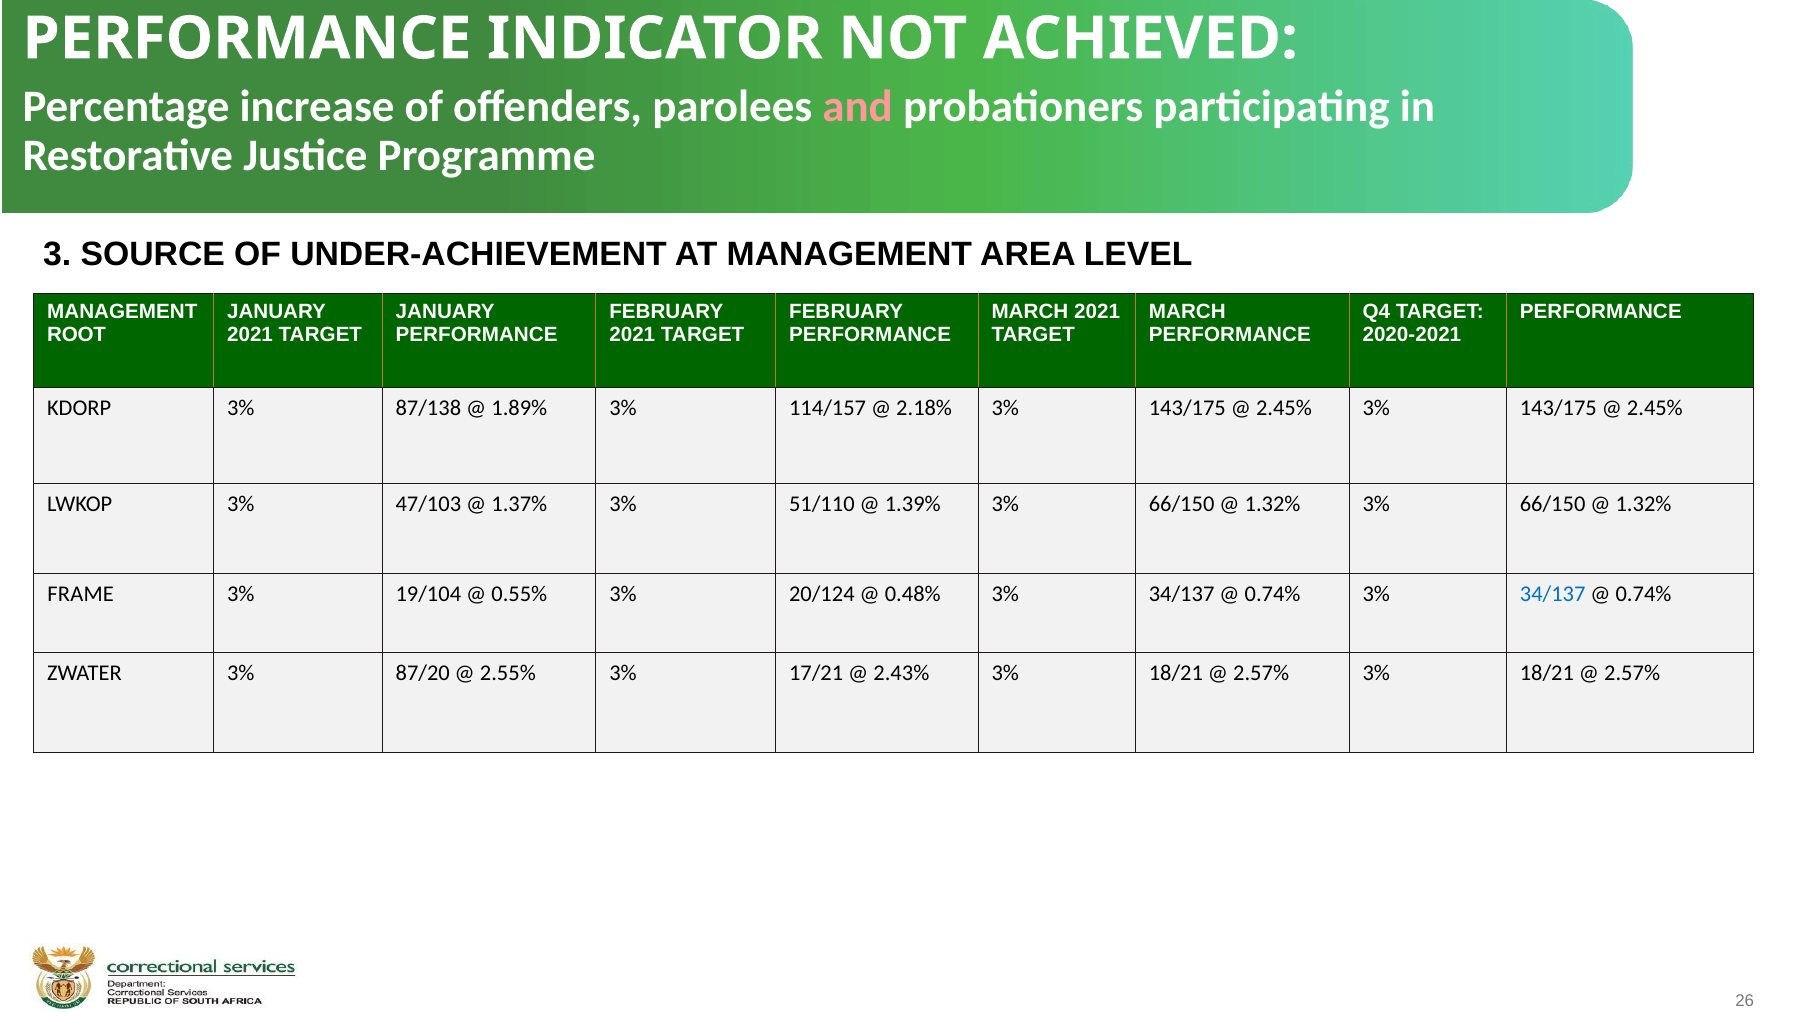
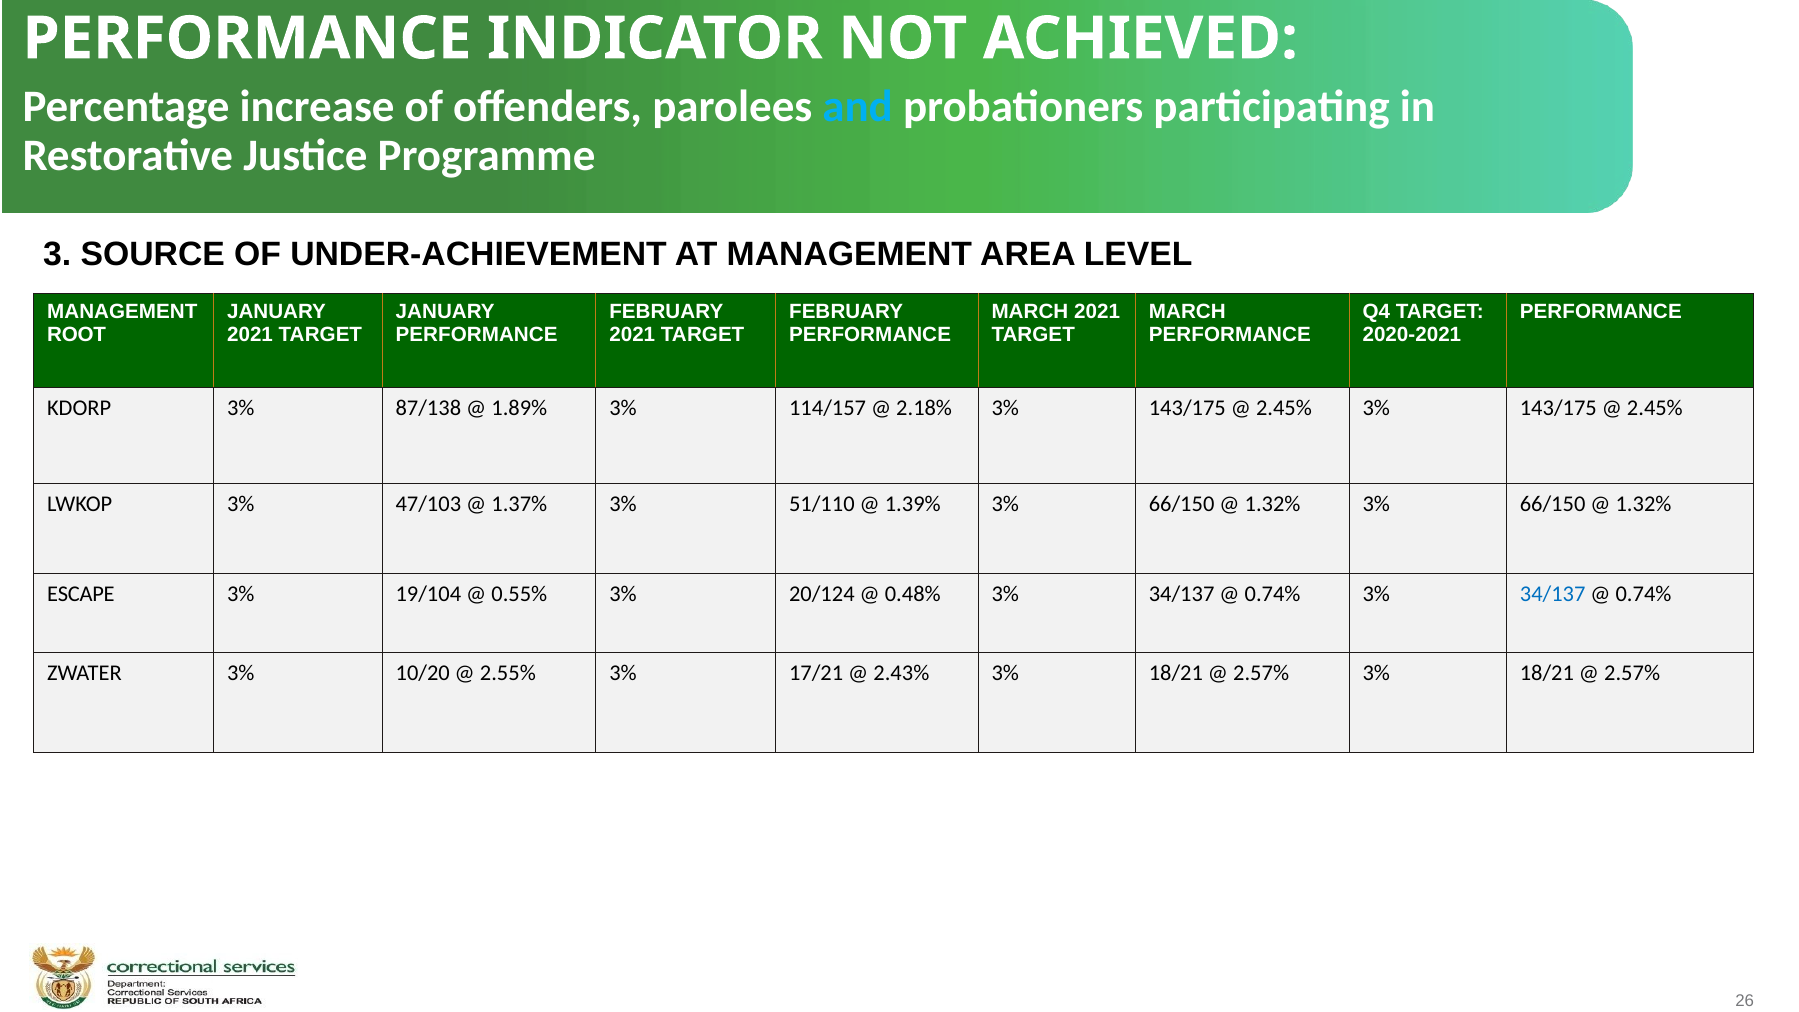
and colour: pink -> light blue (858, 107)
FRAME: FRAME -> ESCAPE (81, 594)
87/20: 87/20 -> 10/20 (423, 673)
